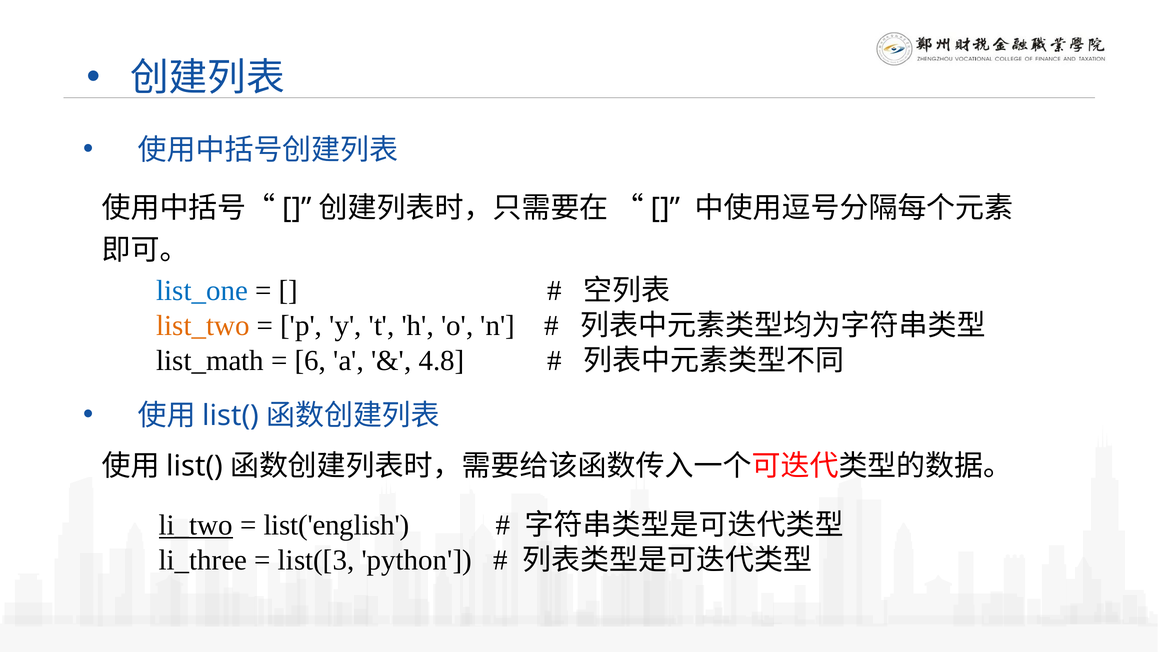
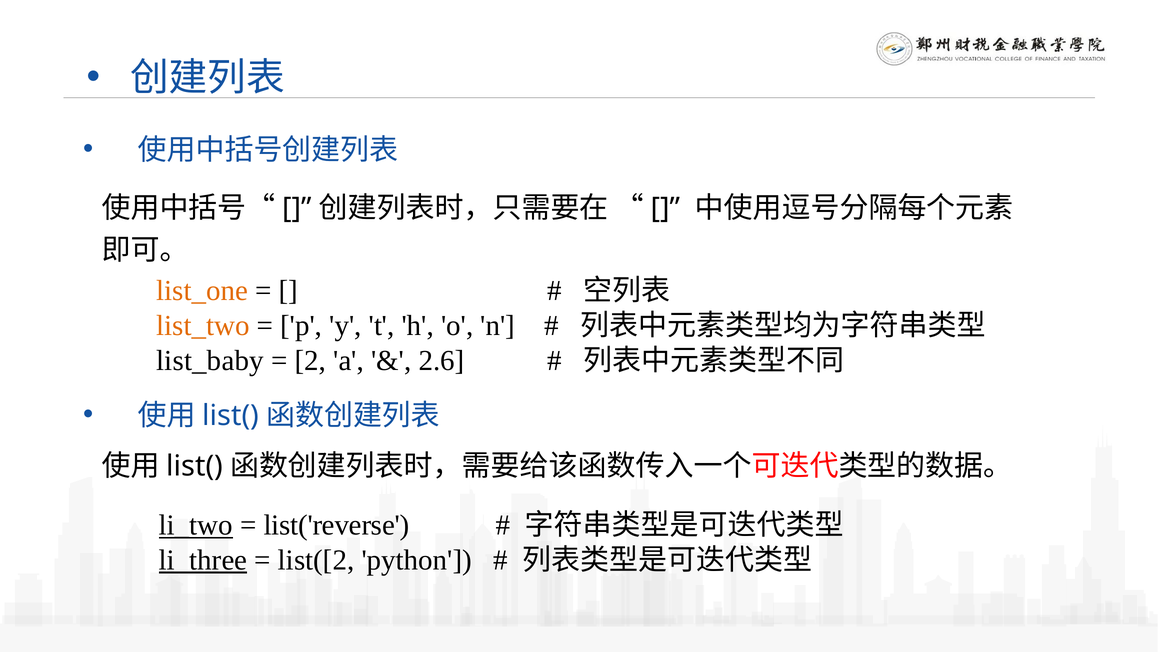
list_one colour: blue -> orange (202, 291)
list_math: list_math -> list_baby (210, 360)
6: 6 -> 2 (310, 360)
4.8: 4.8 -> 2.6 (442, 360)
list('english: list('english -> list('reverse (336, 525)
li_three underline: none -> present (203, 560)
list([3: list([3 -> list([2 (316, 560)
